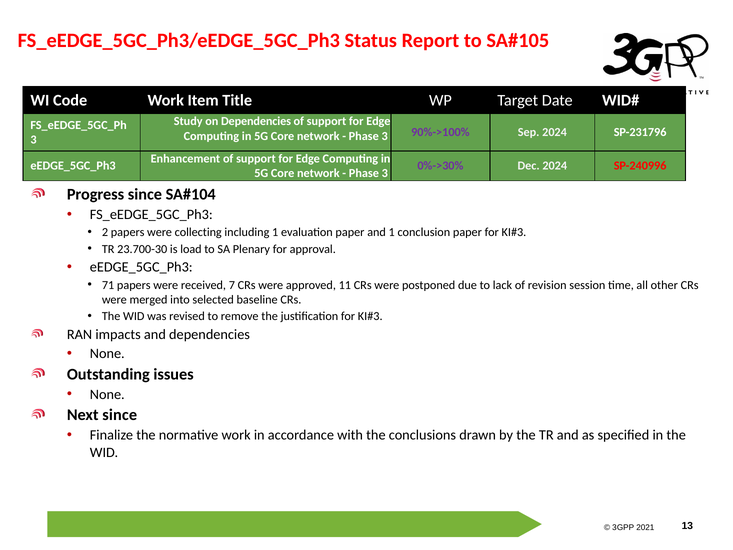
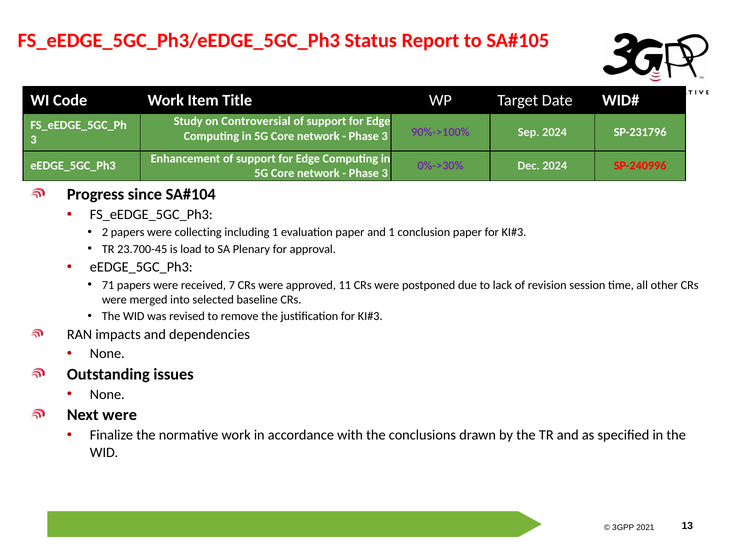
on Dependencies: Dependencies -> Controversial (256, 121)
23.700-30: 23.700-30 -> 23.700-45 (142, 249)
Next since: since -> were (120, 415)
